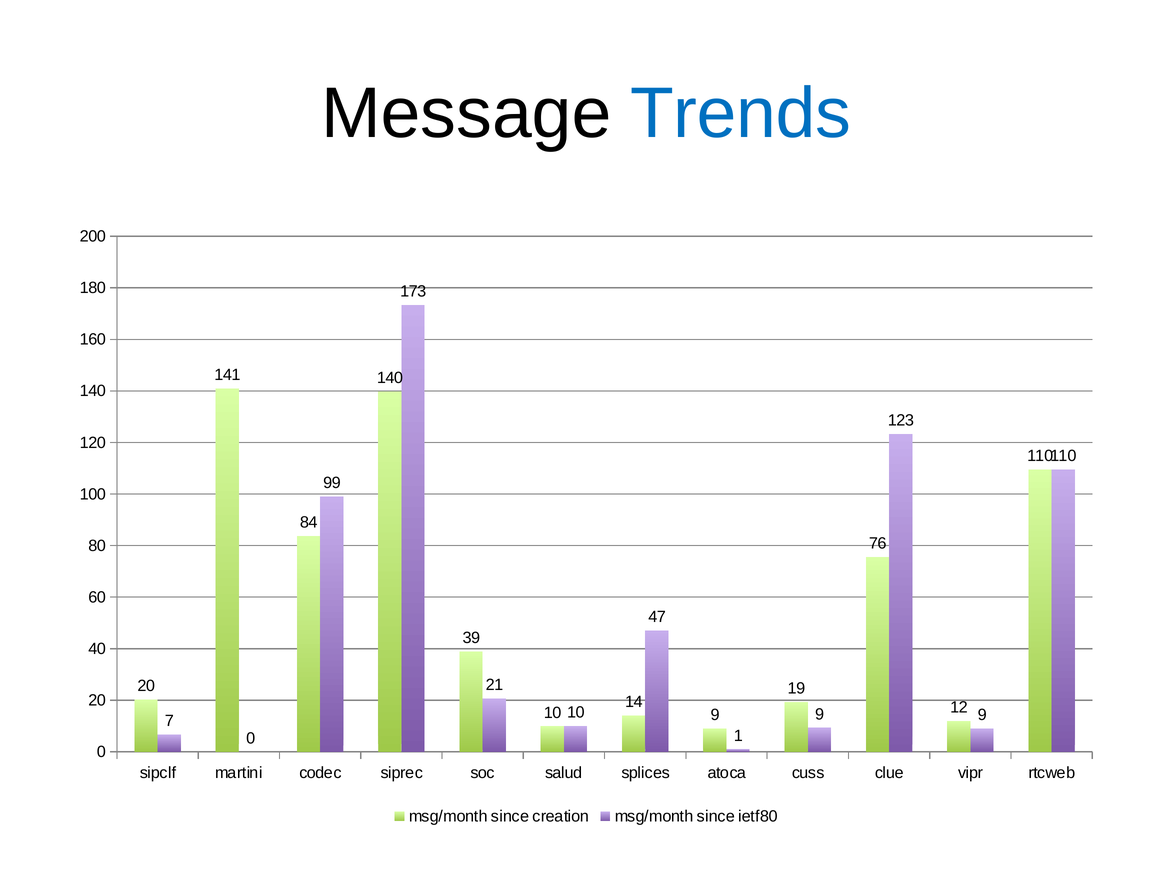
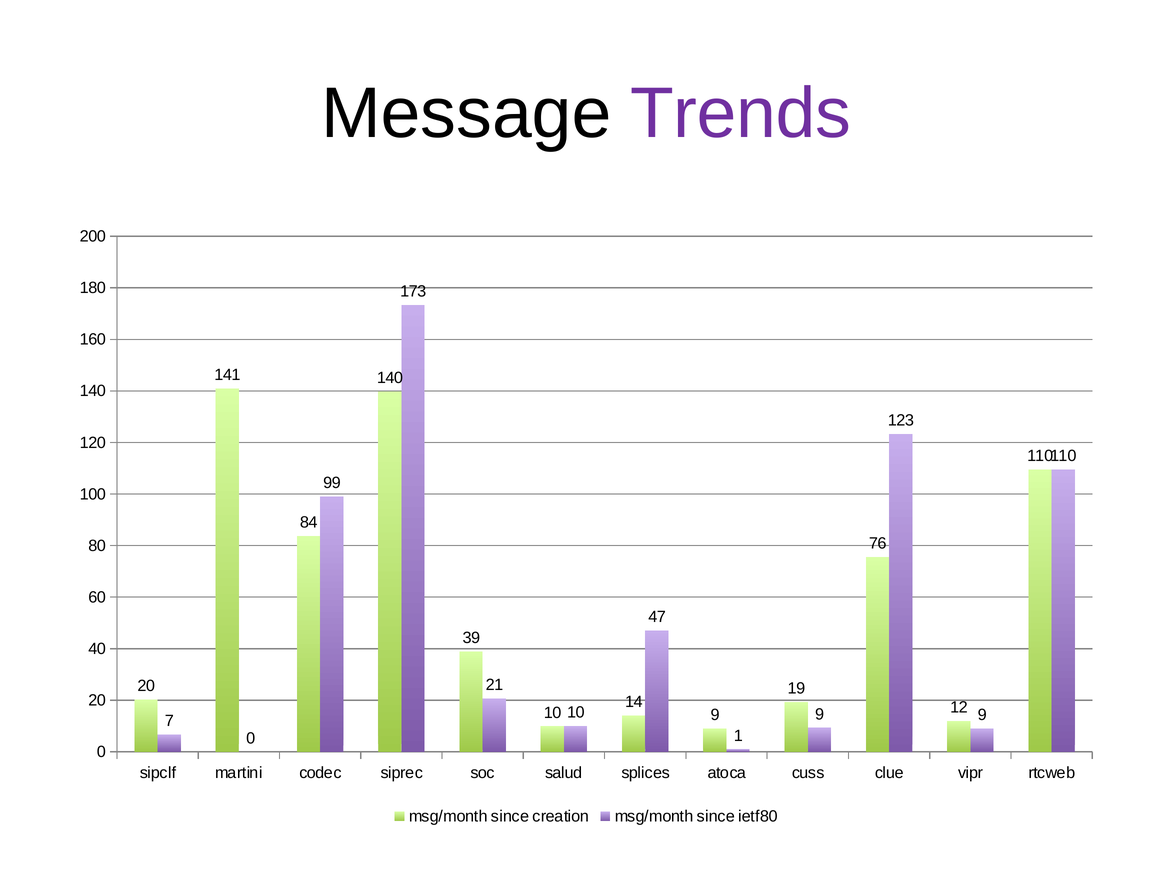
Trends colour: blue -> purple (741, 113)
